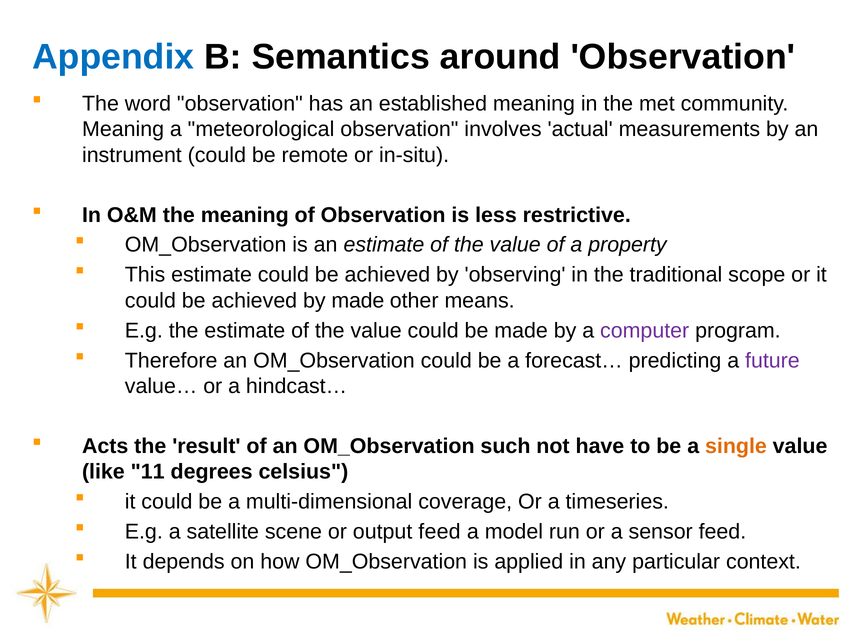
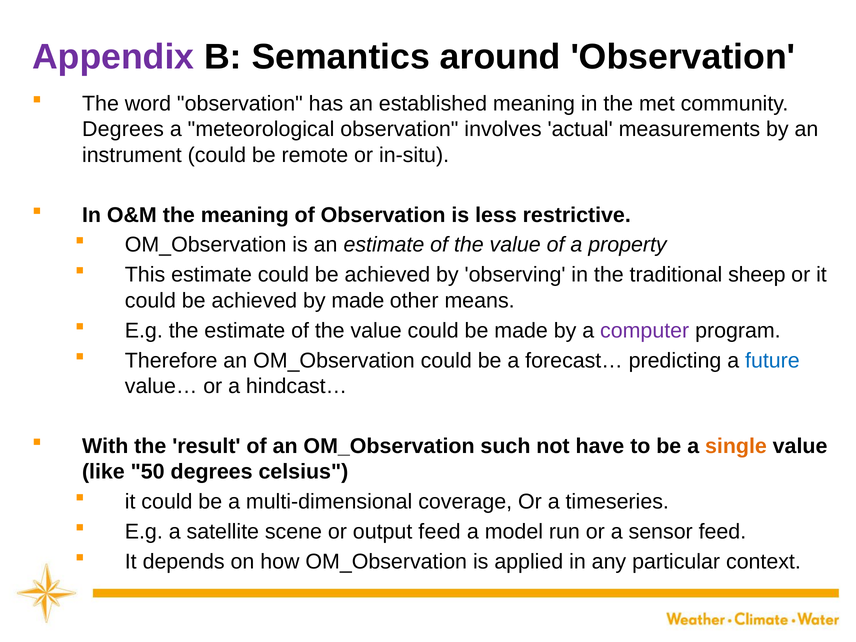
Appendix colour: blue -> purple (113, 57)
Meaning: Meaning -> Degrees (123, 129)
scope: scope -> sheep (757, 275)
future colour: purple -> blue (772, 360)
Acts: Acts -> With (105, 446)
11: 11 -> 50 (148, 472)
